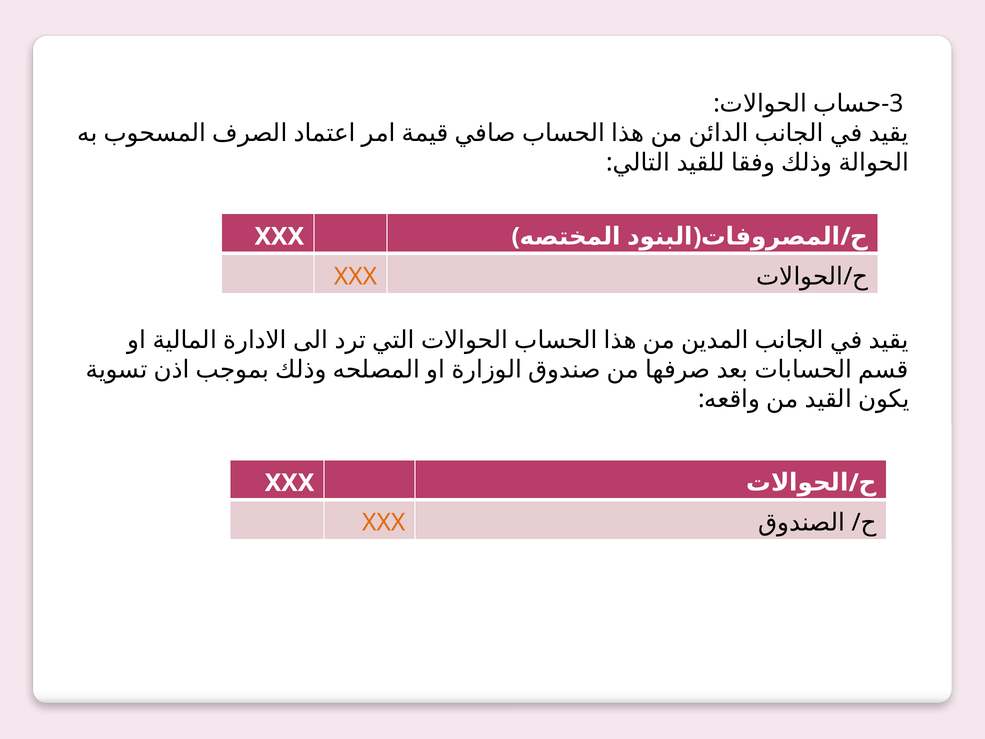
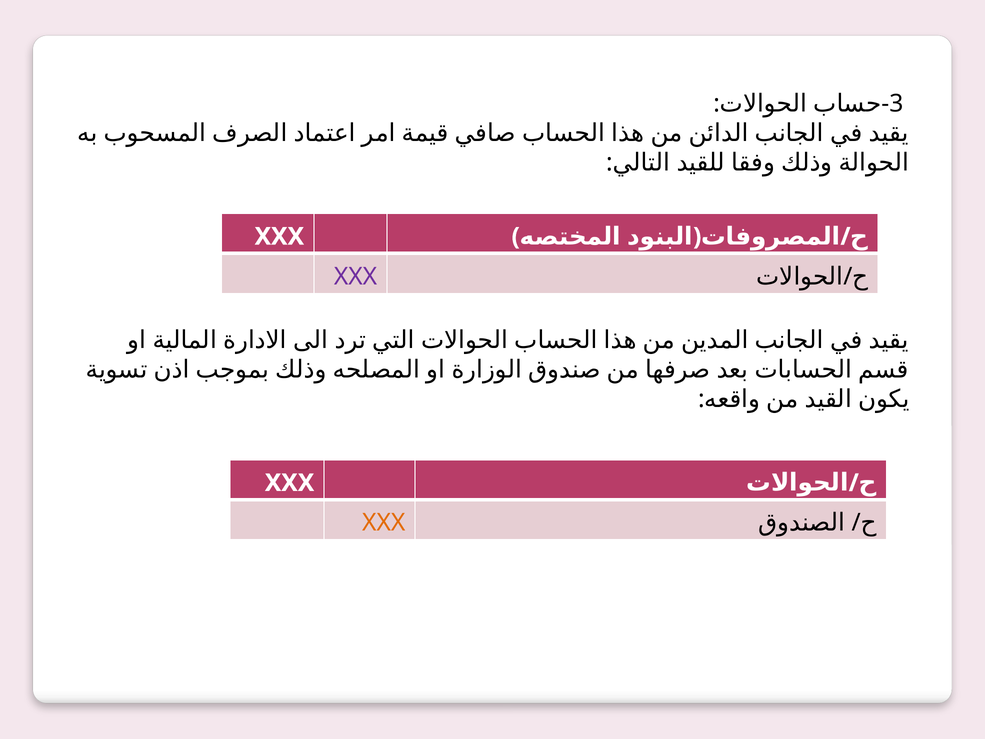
XXX colour: orange -> purple (356, 276)
